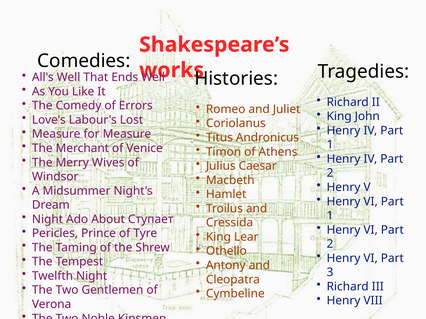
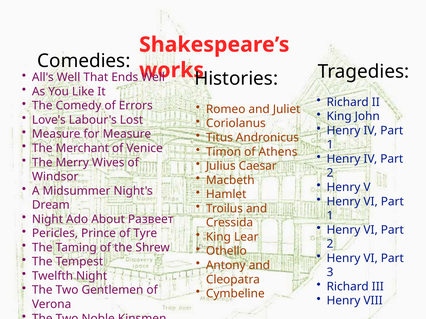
Ступает: Ступает -> Развеет (151, 220)
